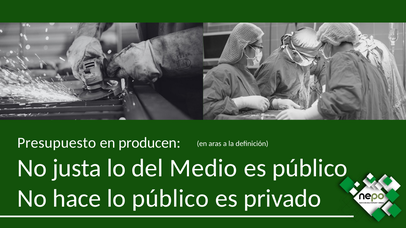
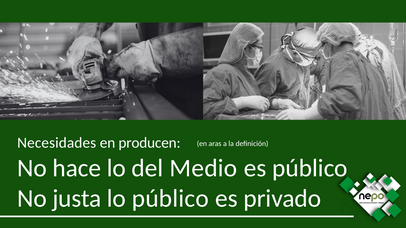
Presupuesto: Presupuesto -> Necesidades (57, 143)
justa: justa -> hace (77, 168)
hace: hace -> justa (77, 199)
